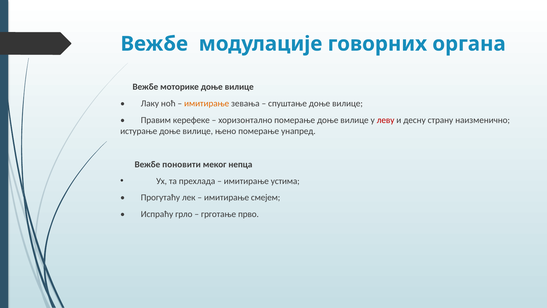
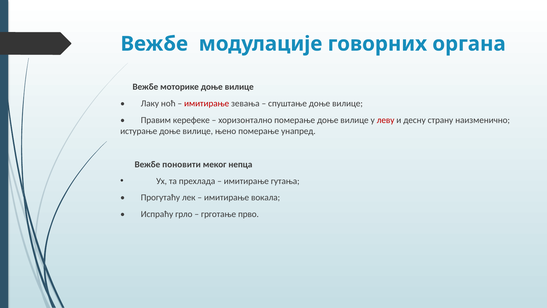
имитирање colour: orange -> red (207, 103)
устима: устима -> гутања (285, 181)
смејем: смејем -> вокала (266, 197)
